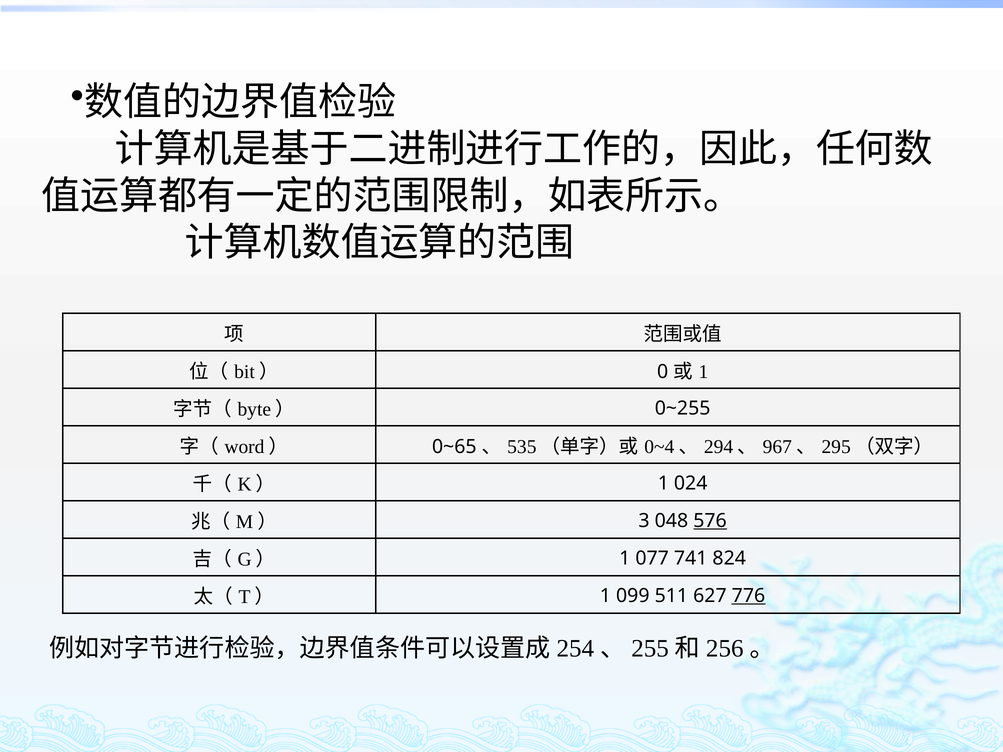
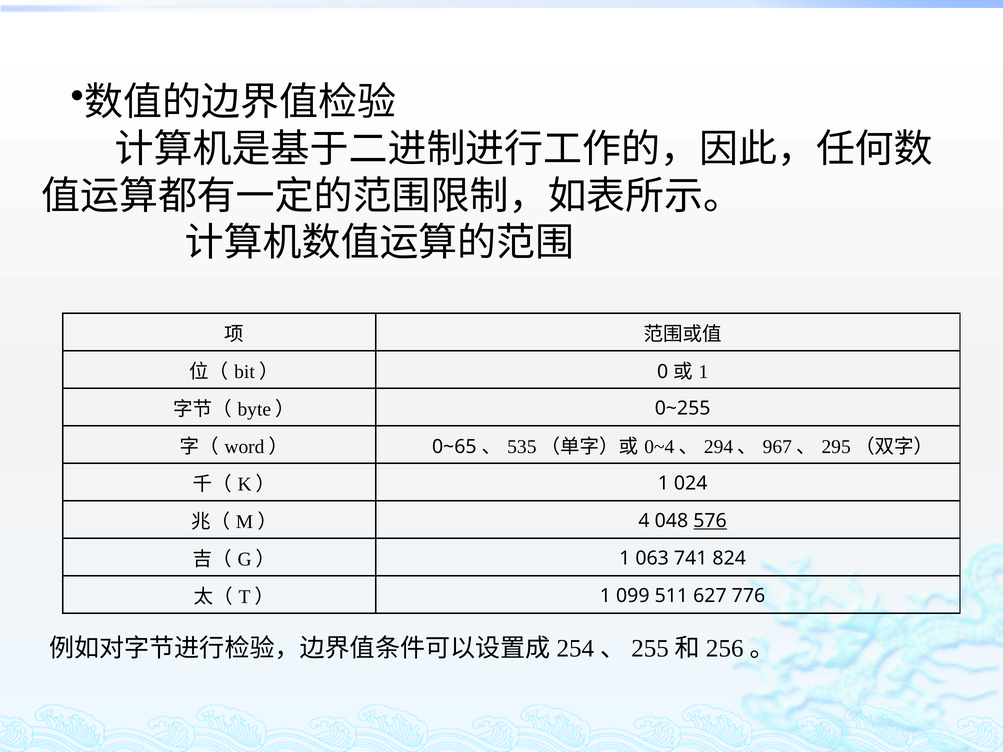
3: 3 -> 4 (644, 521)
077: 077 -> 063 (652, 558)
776 underline: present -> none (748, 596)
